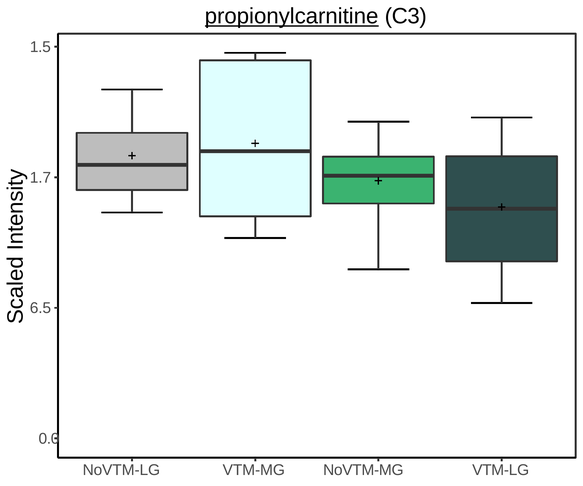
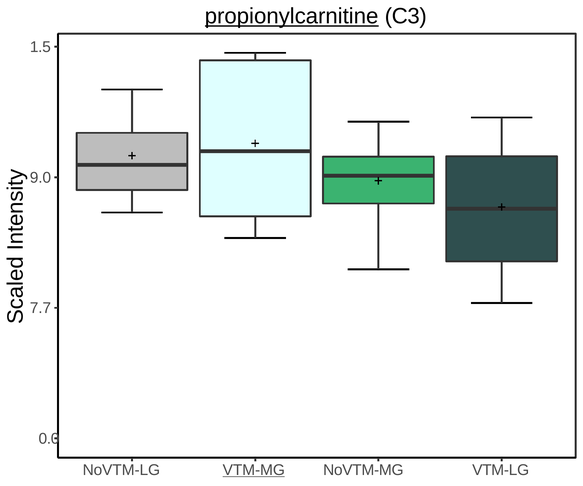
1.7: 1.7 -> 9.0 (40, 178)
6.5: 6.5 -> 7.7 (40, 308)
VTM-MG underline: none -> present (254, 470)
